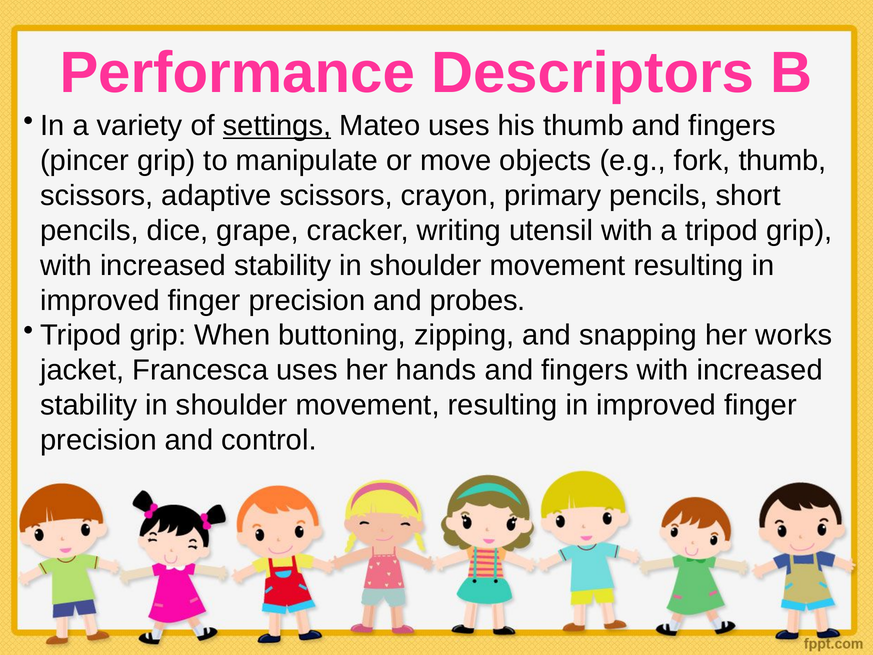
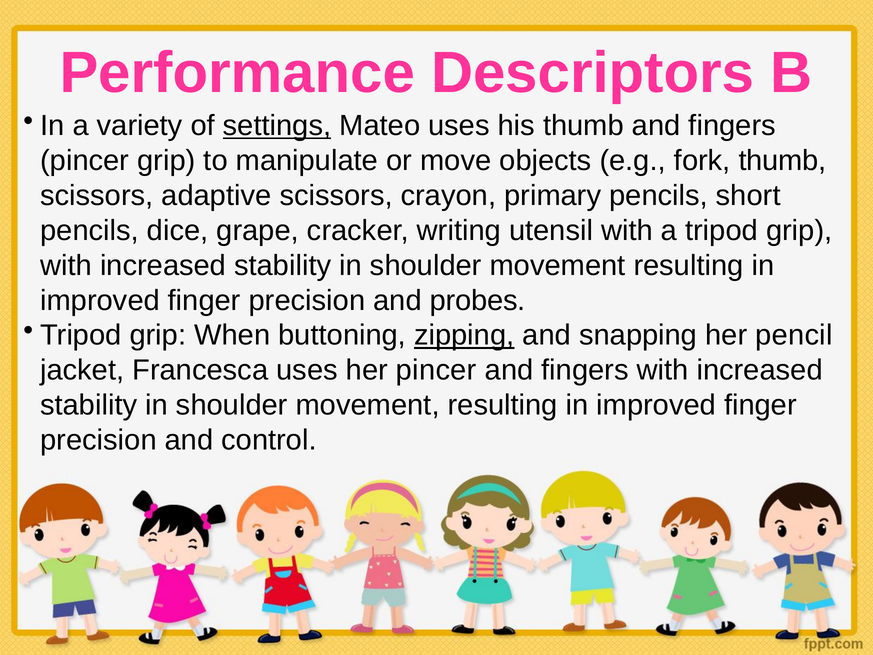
zipping underline: none -> present (464, 335)
works: works -> pencil (794, 335)
her hands: hands -> pincer (436, 370)
